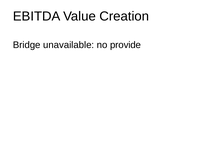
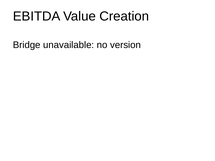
provide: provide -> version (125, 45)
